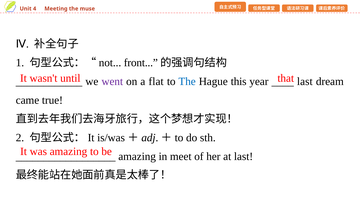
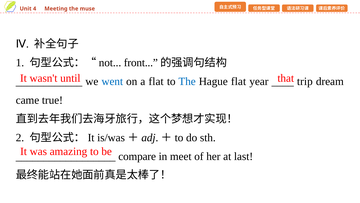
went colour: purple -> blue (112, 81)
Hague this: this -> flat (239, 81)
last: last -> trip (305, 81)
amazing: amazing -> compare (137, 156)
